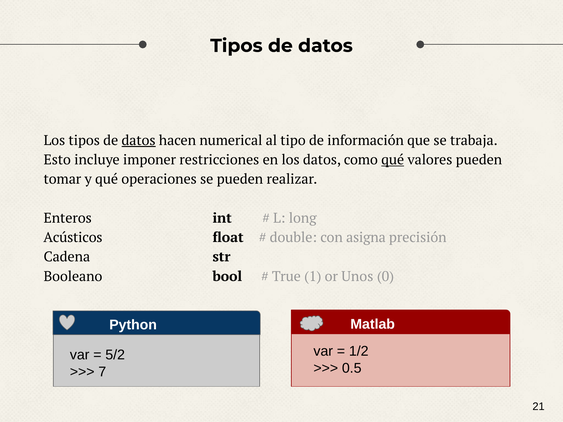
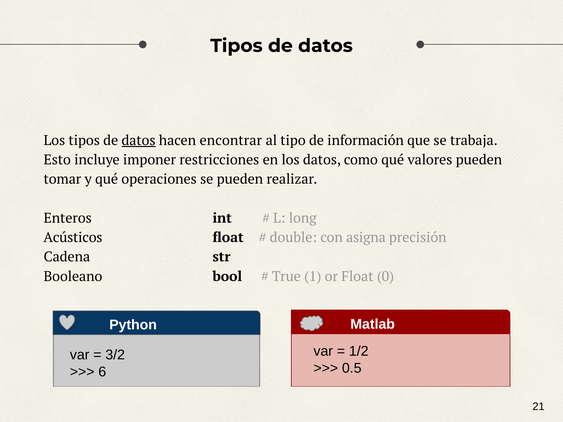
numerical: numerical -> encontrar (231, 141)
qué underline: present -> none (393, 160)
or Unos: Unos -> Float (357, 277)
5/2: 5/2 -> 3/2 (115, 355)
7: 7 -> 6 (102, 372)
